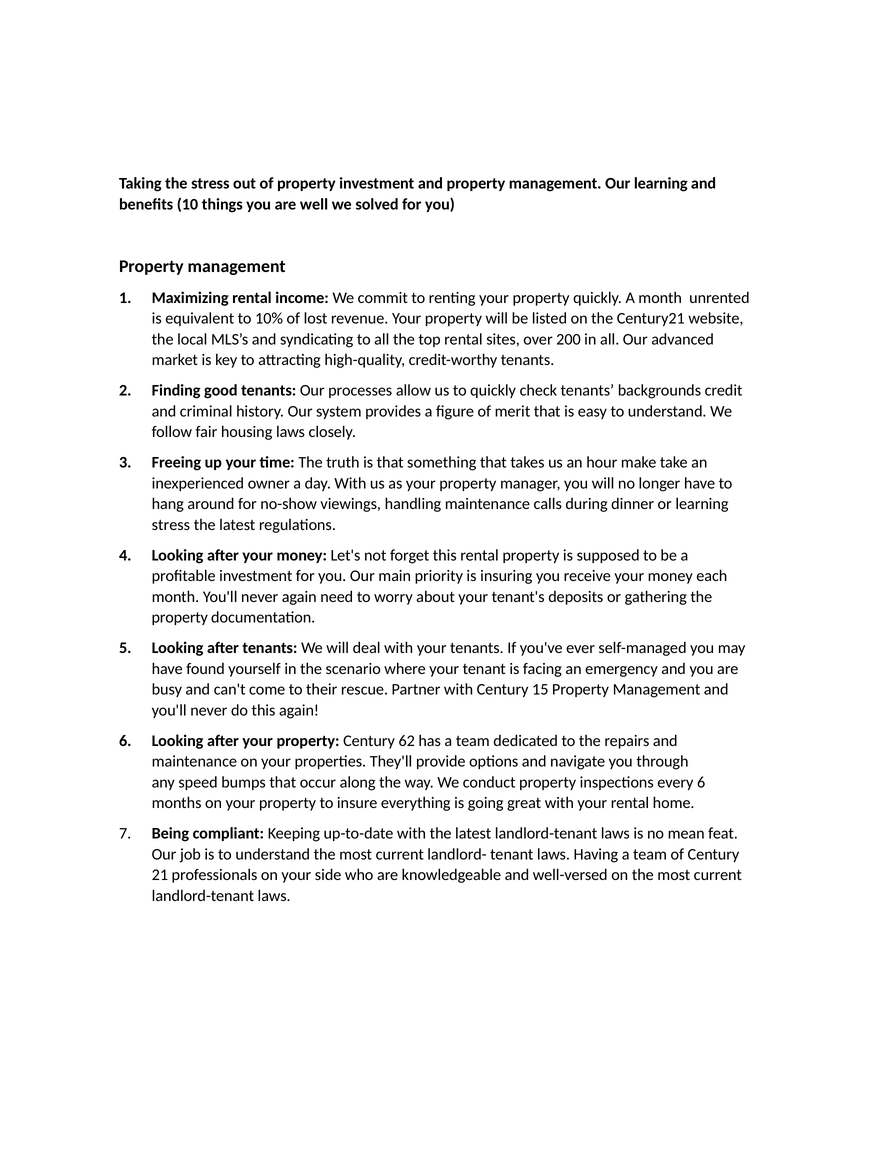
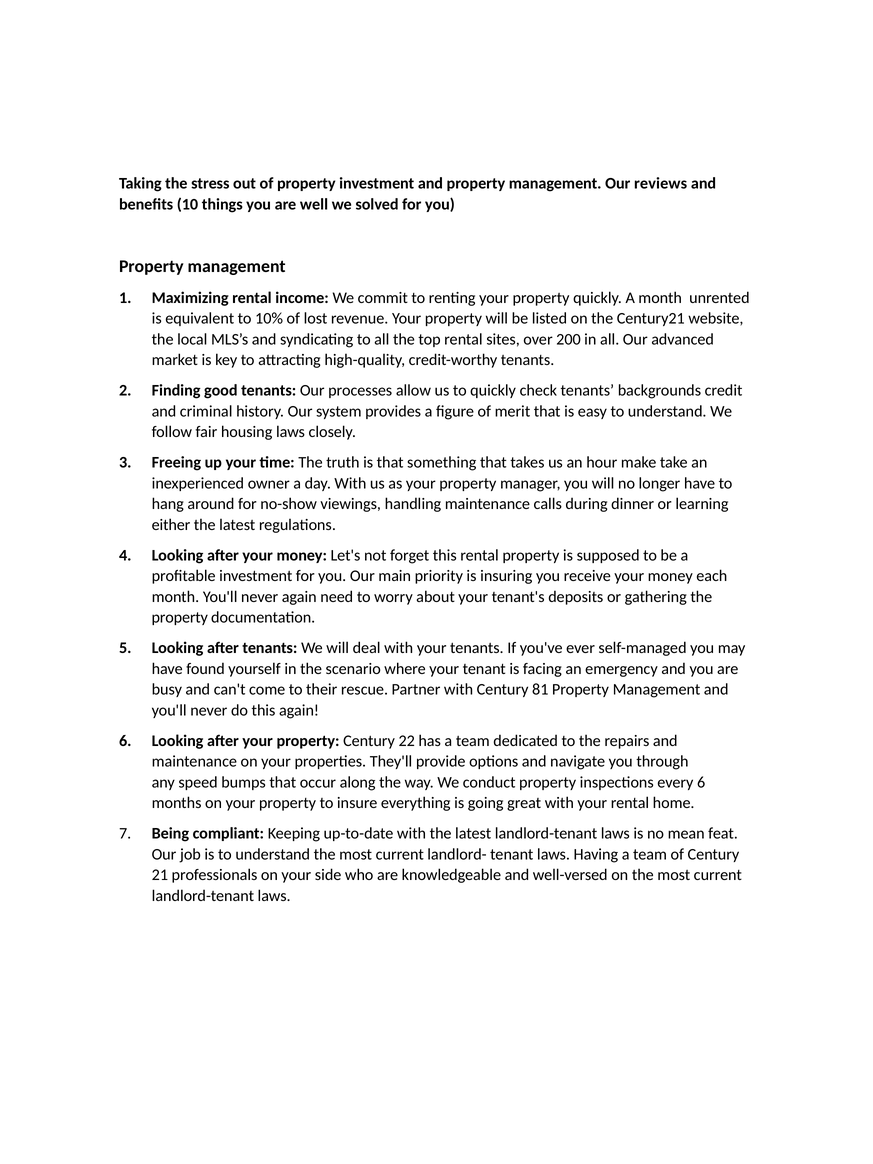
Our learning: learning -> reviews (661, 184)
stress: stress -> either (171, 525)
15: 15 -> 81 (540, 690)
62: 62 -> 22 (407, 741)
